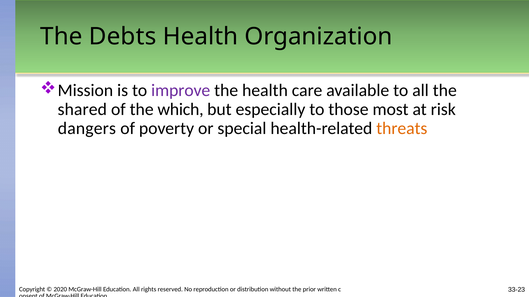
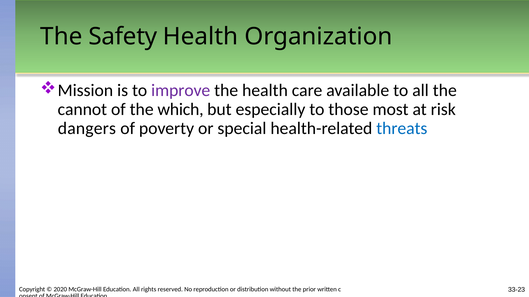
Debts: Debts -> Safety (123, 37)
shared: shared -> cannot (82, 110)
threats colour: orange -> blue (402, 129)
